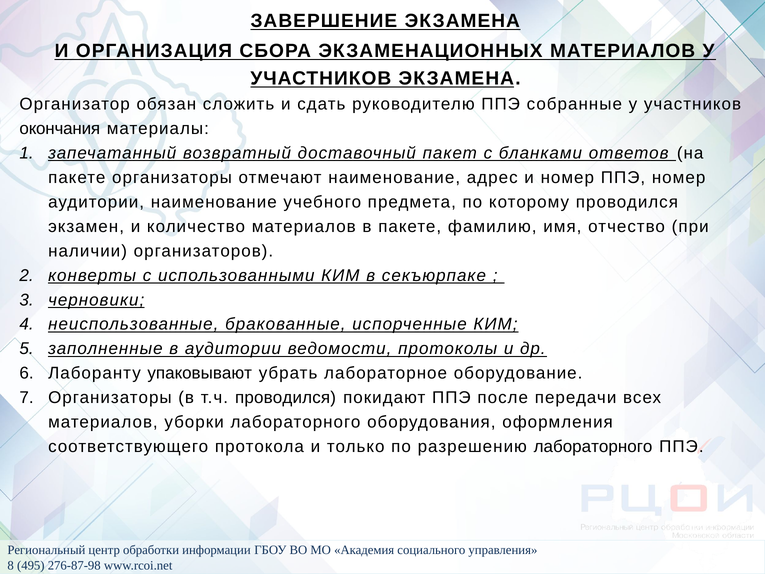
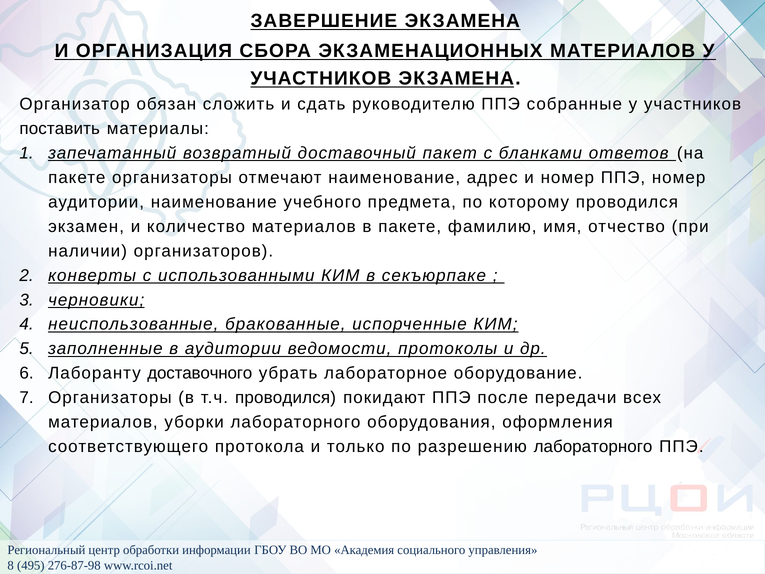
окончания: окончания -> поставить (60, 129)
упаковывают: упаковывают -> доставочного (200, 373)
